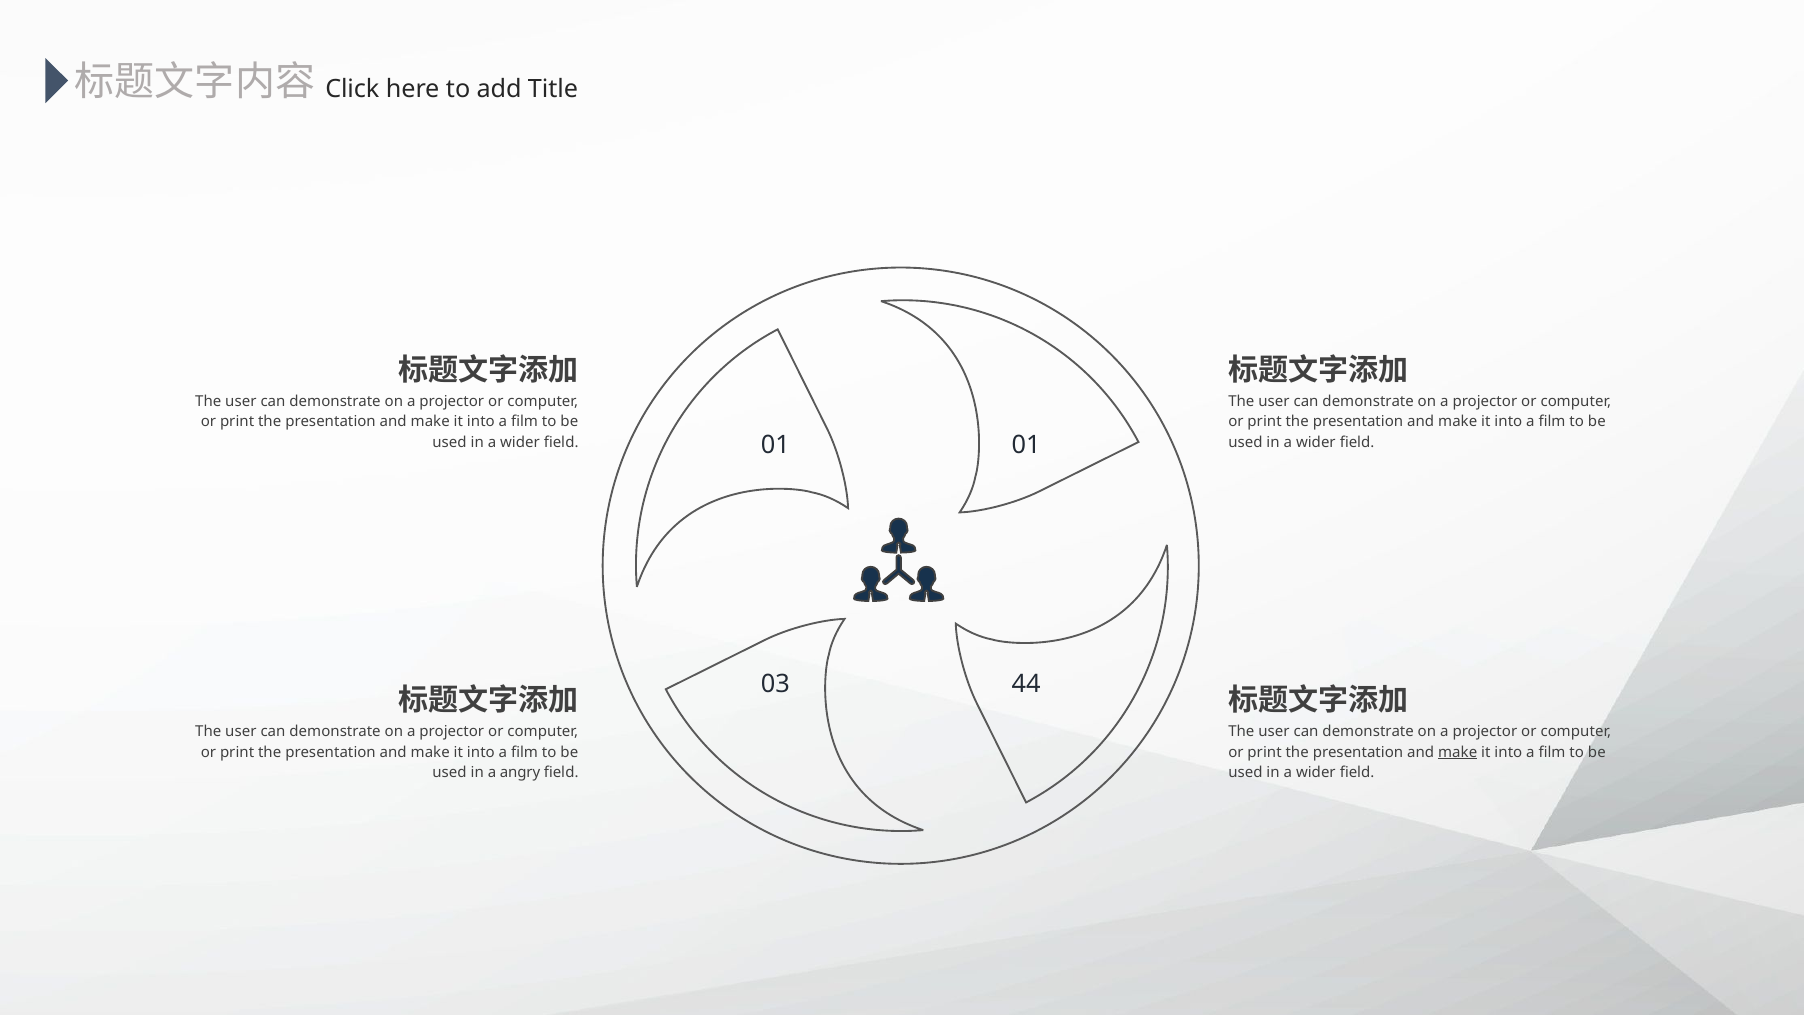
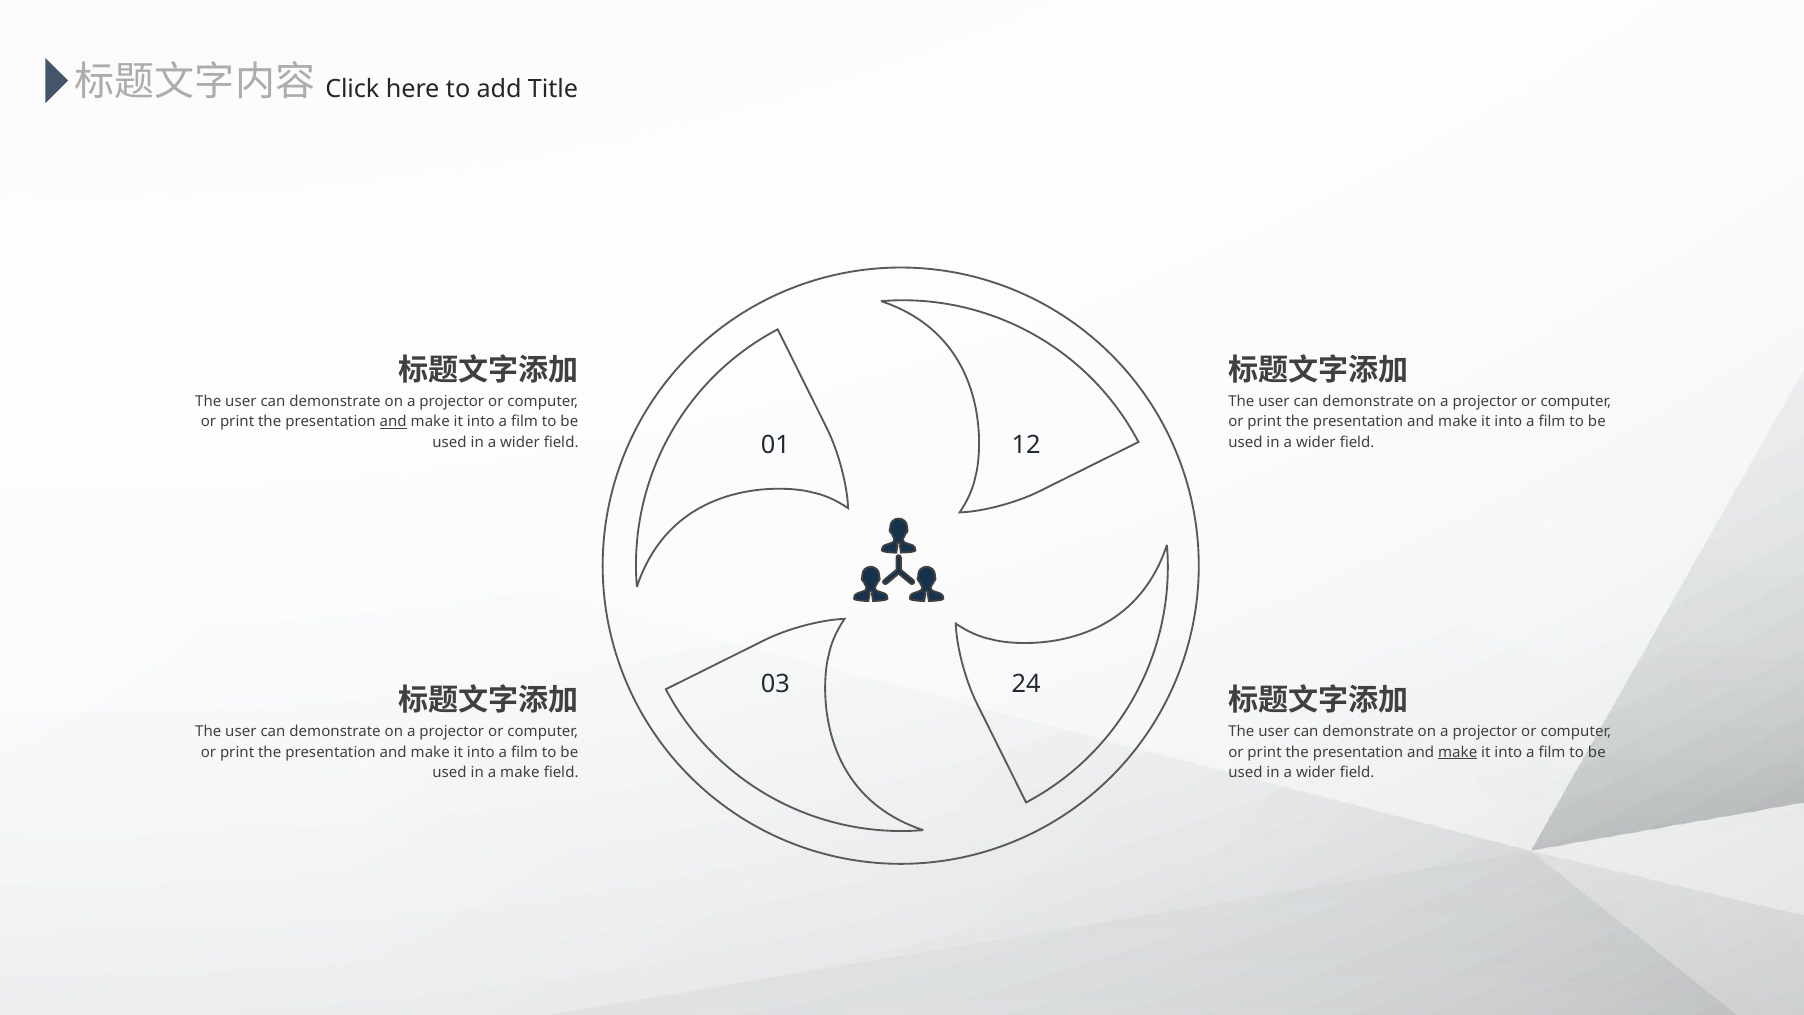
and underline: none -> present (393, 422)
01 01: 01 -> 12 (1026, 445)
44: 44 -> 24 (1026, 684)
a angry: angry -> make (520, 773)
